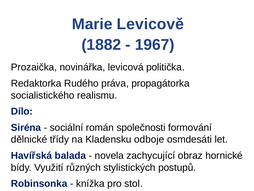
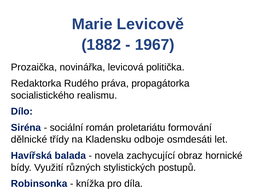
společnosti: společnosti -> proletariátu (141, 127)
stol: stol -> díla (134, 183)
